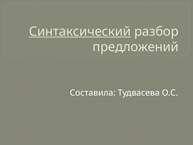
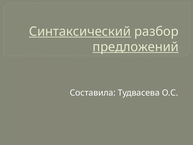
предложений underline: none -> present (136, 47)
